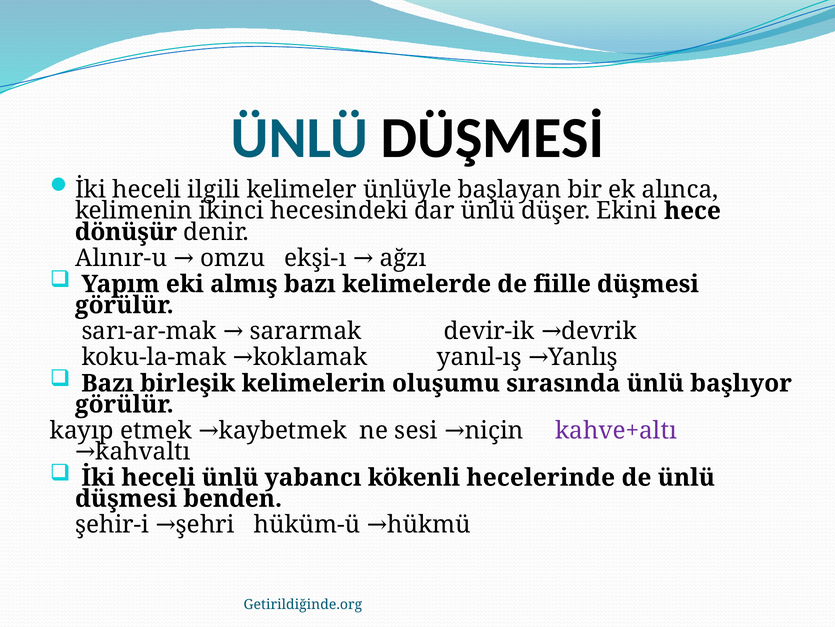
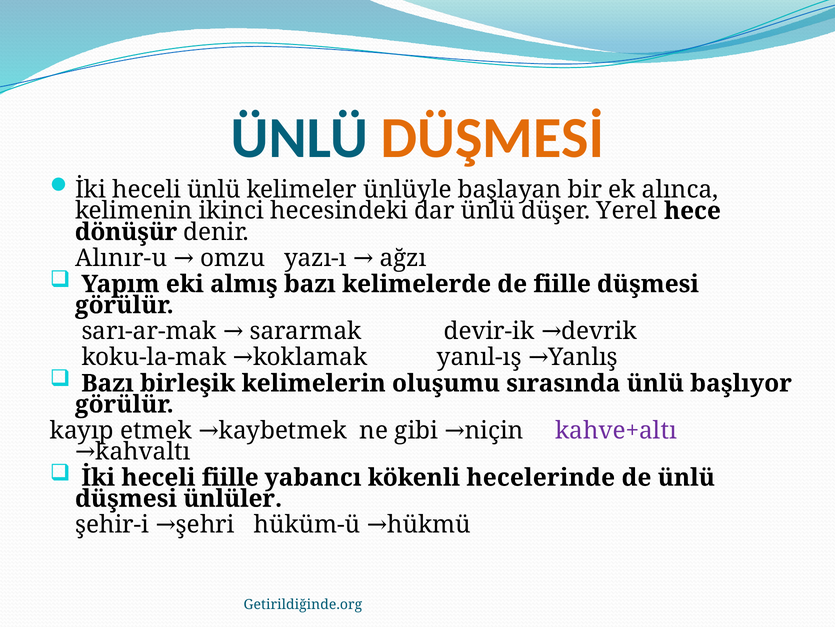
DÜŞMESİ colour: black -> orange (492, 138)
heceli ilgili: ilgili -> ünlü (214, 190)
Ekini: Ekini -> Yerel (627, 211)
ekşi-ı: ekşi-ı -> yazı-ı (315, 258)
sesi: sesi -> gibi (416, 430)
heceli ünlü: ünlü -> fiille (230, 477)
benden: benden -> ünlüler (233, 498)
